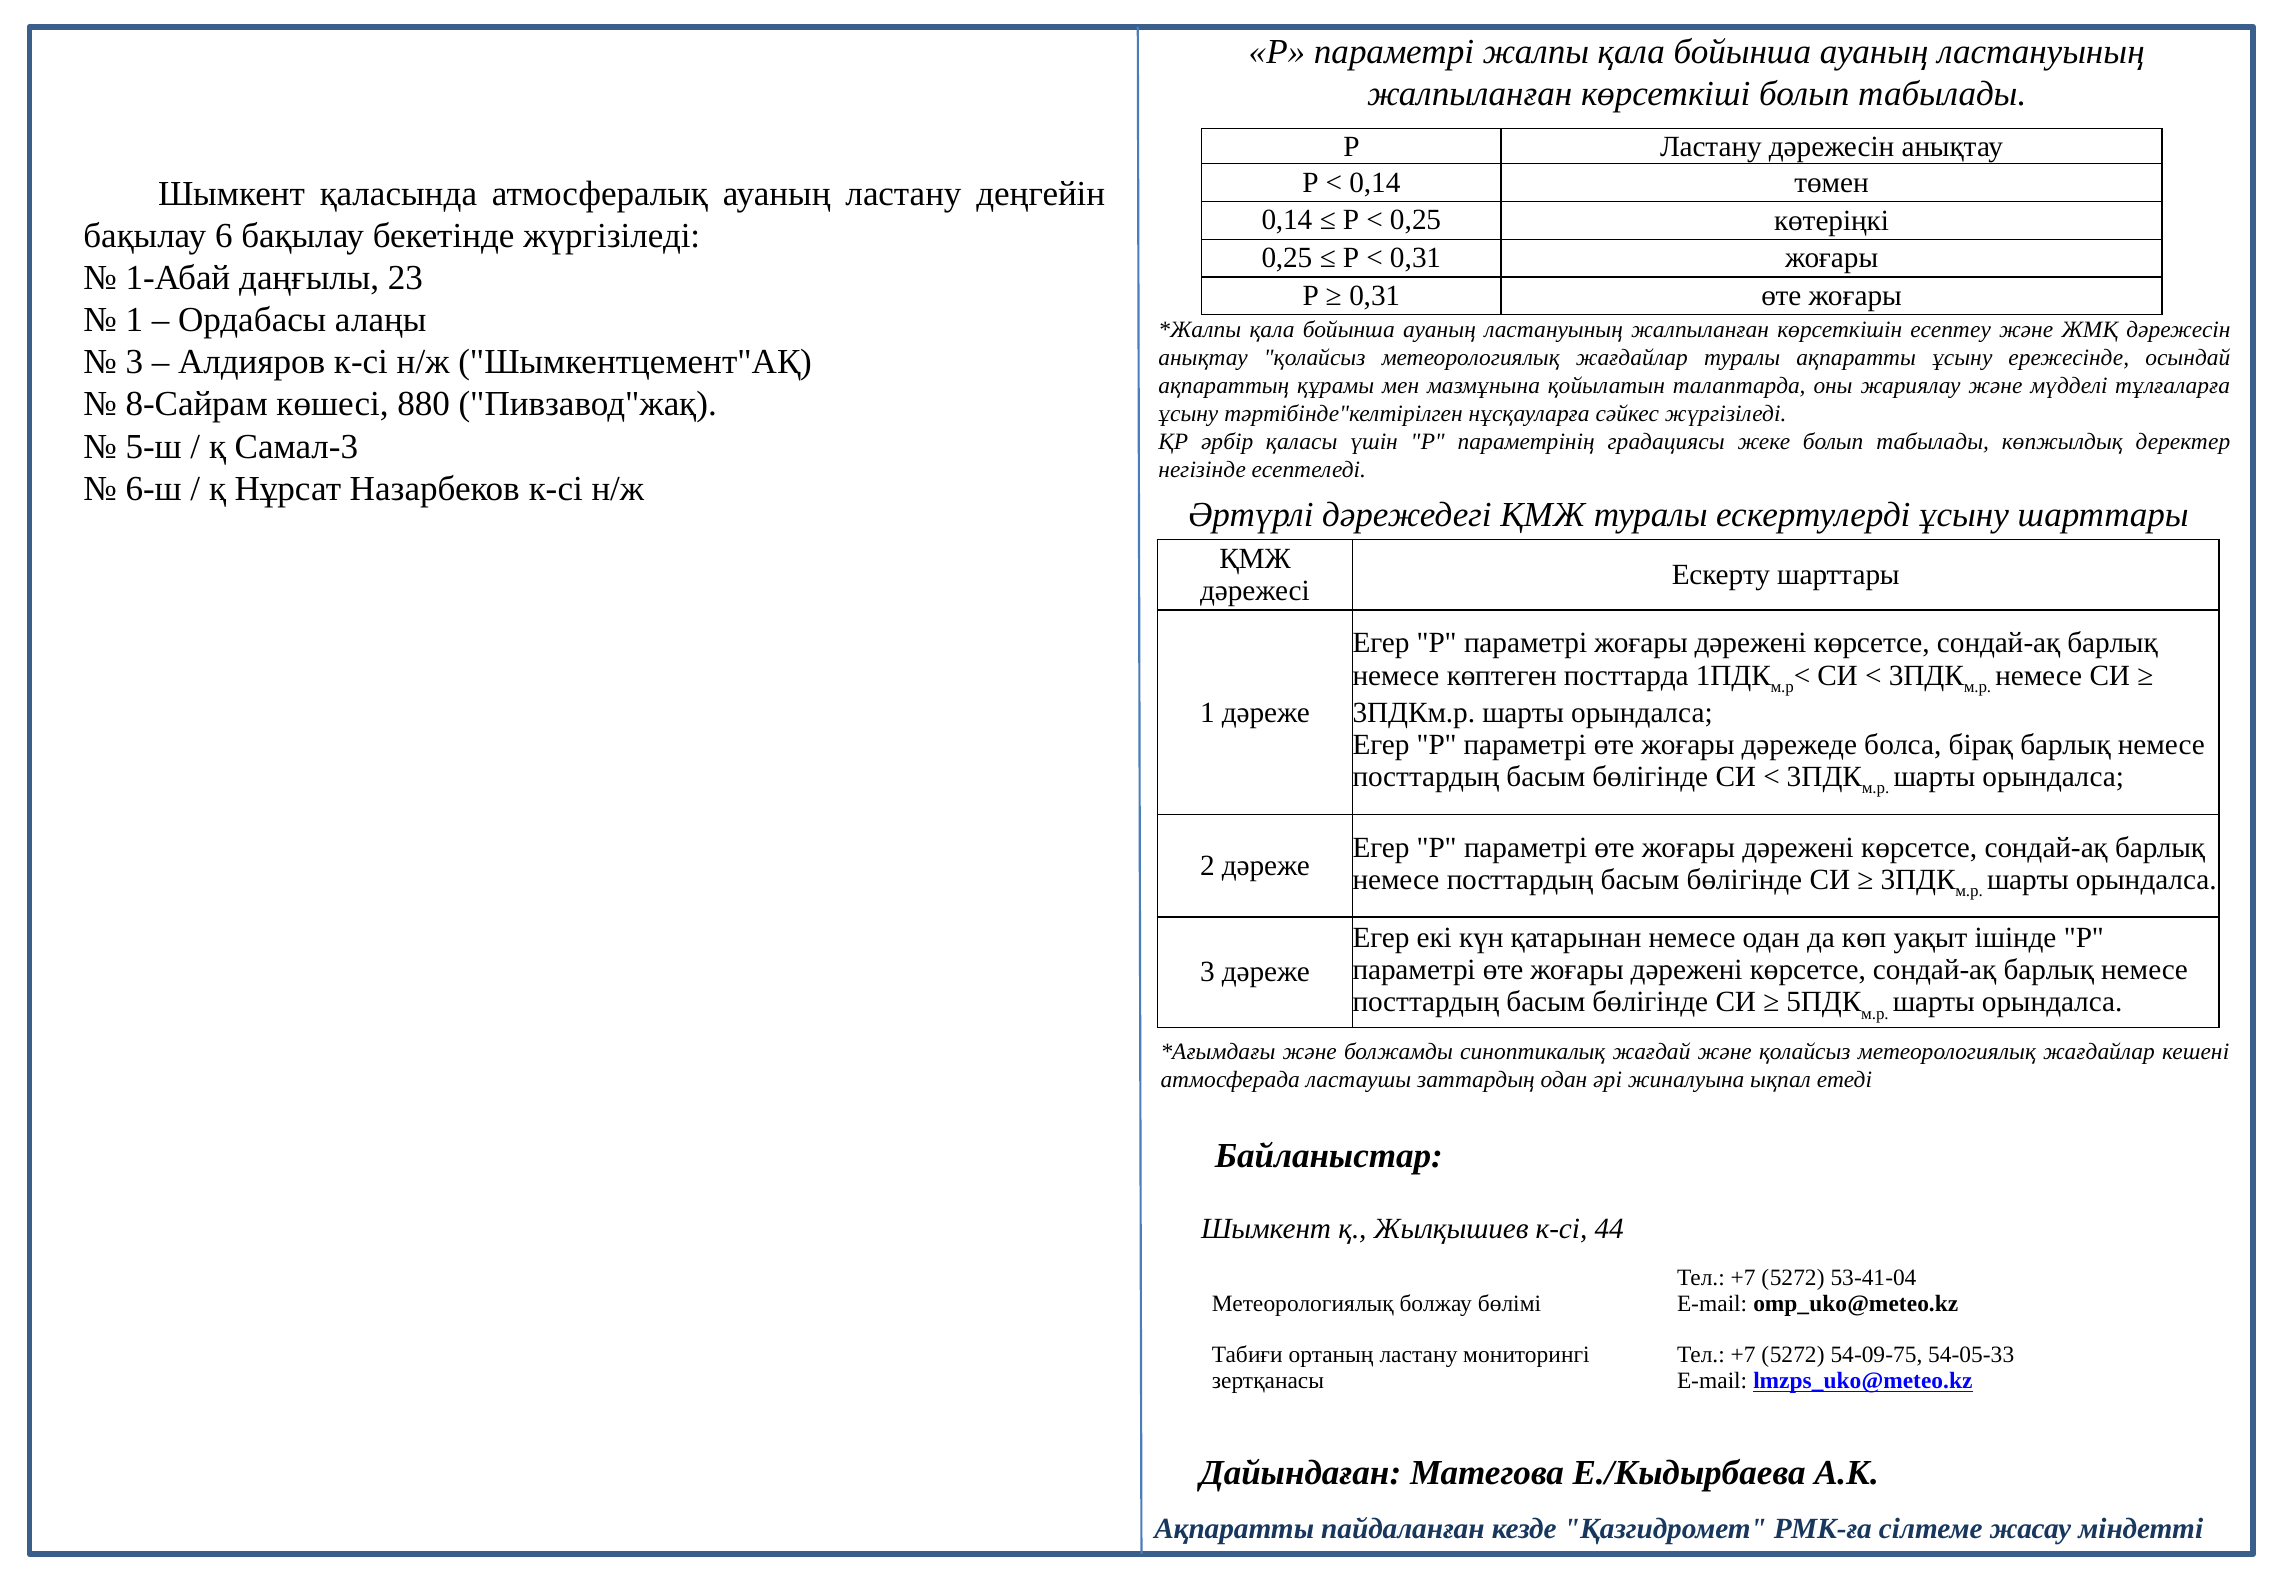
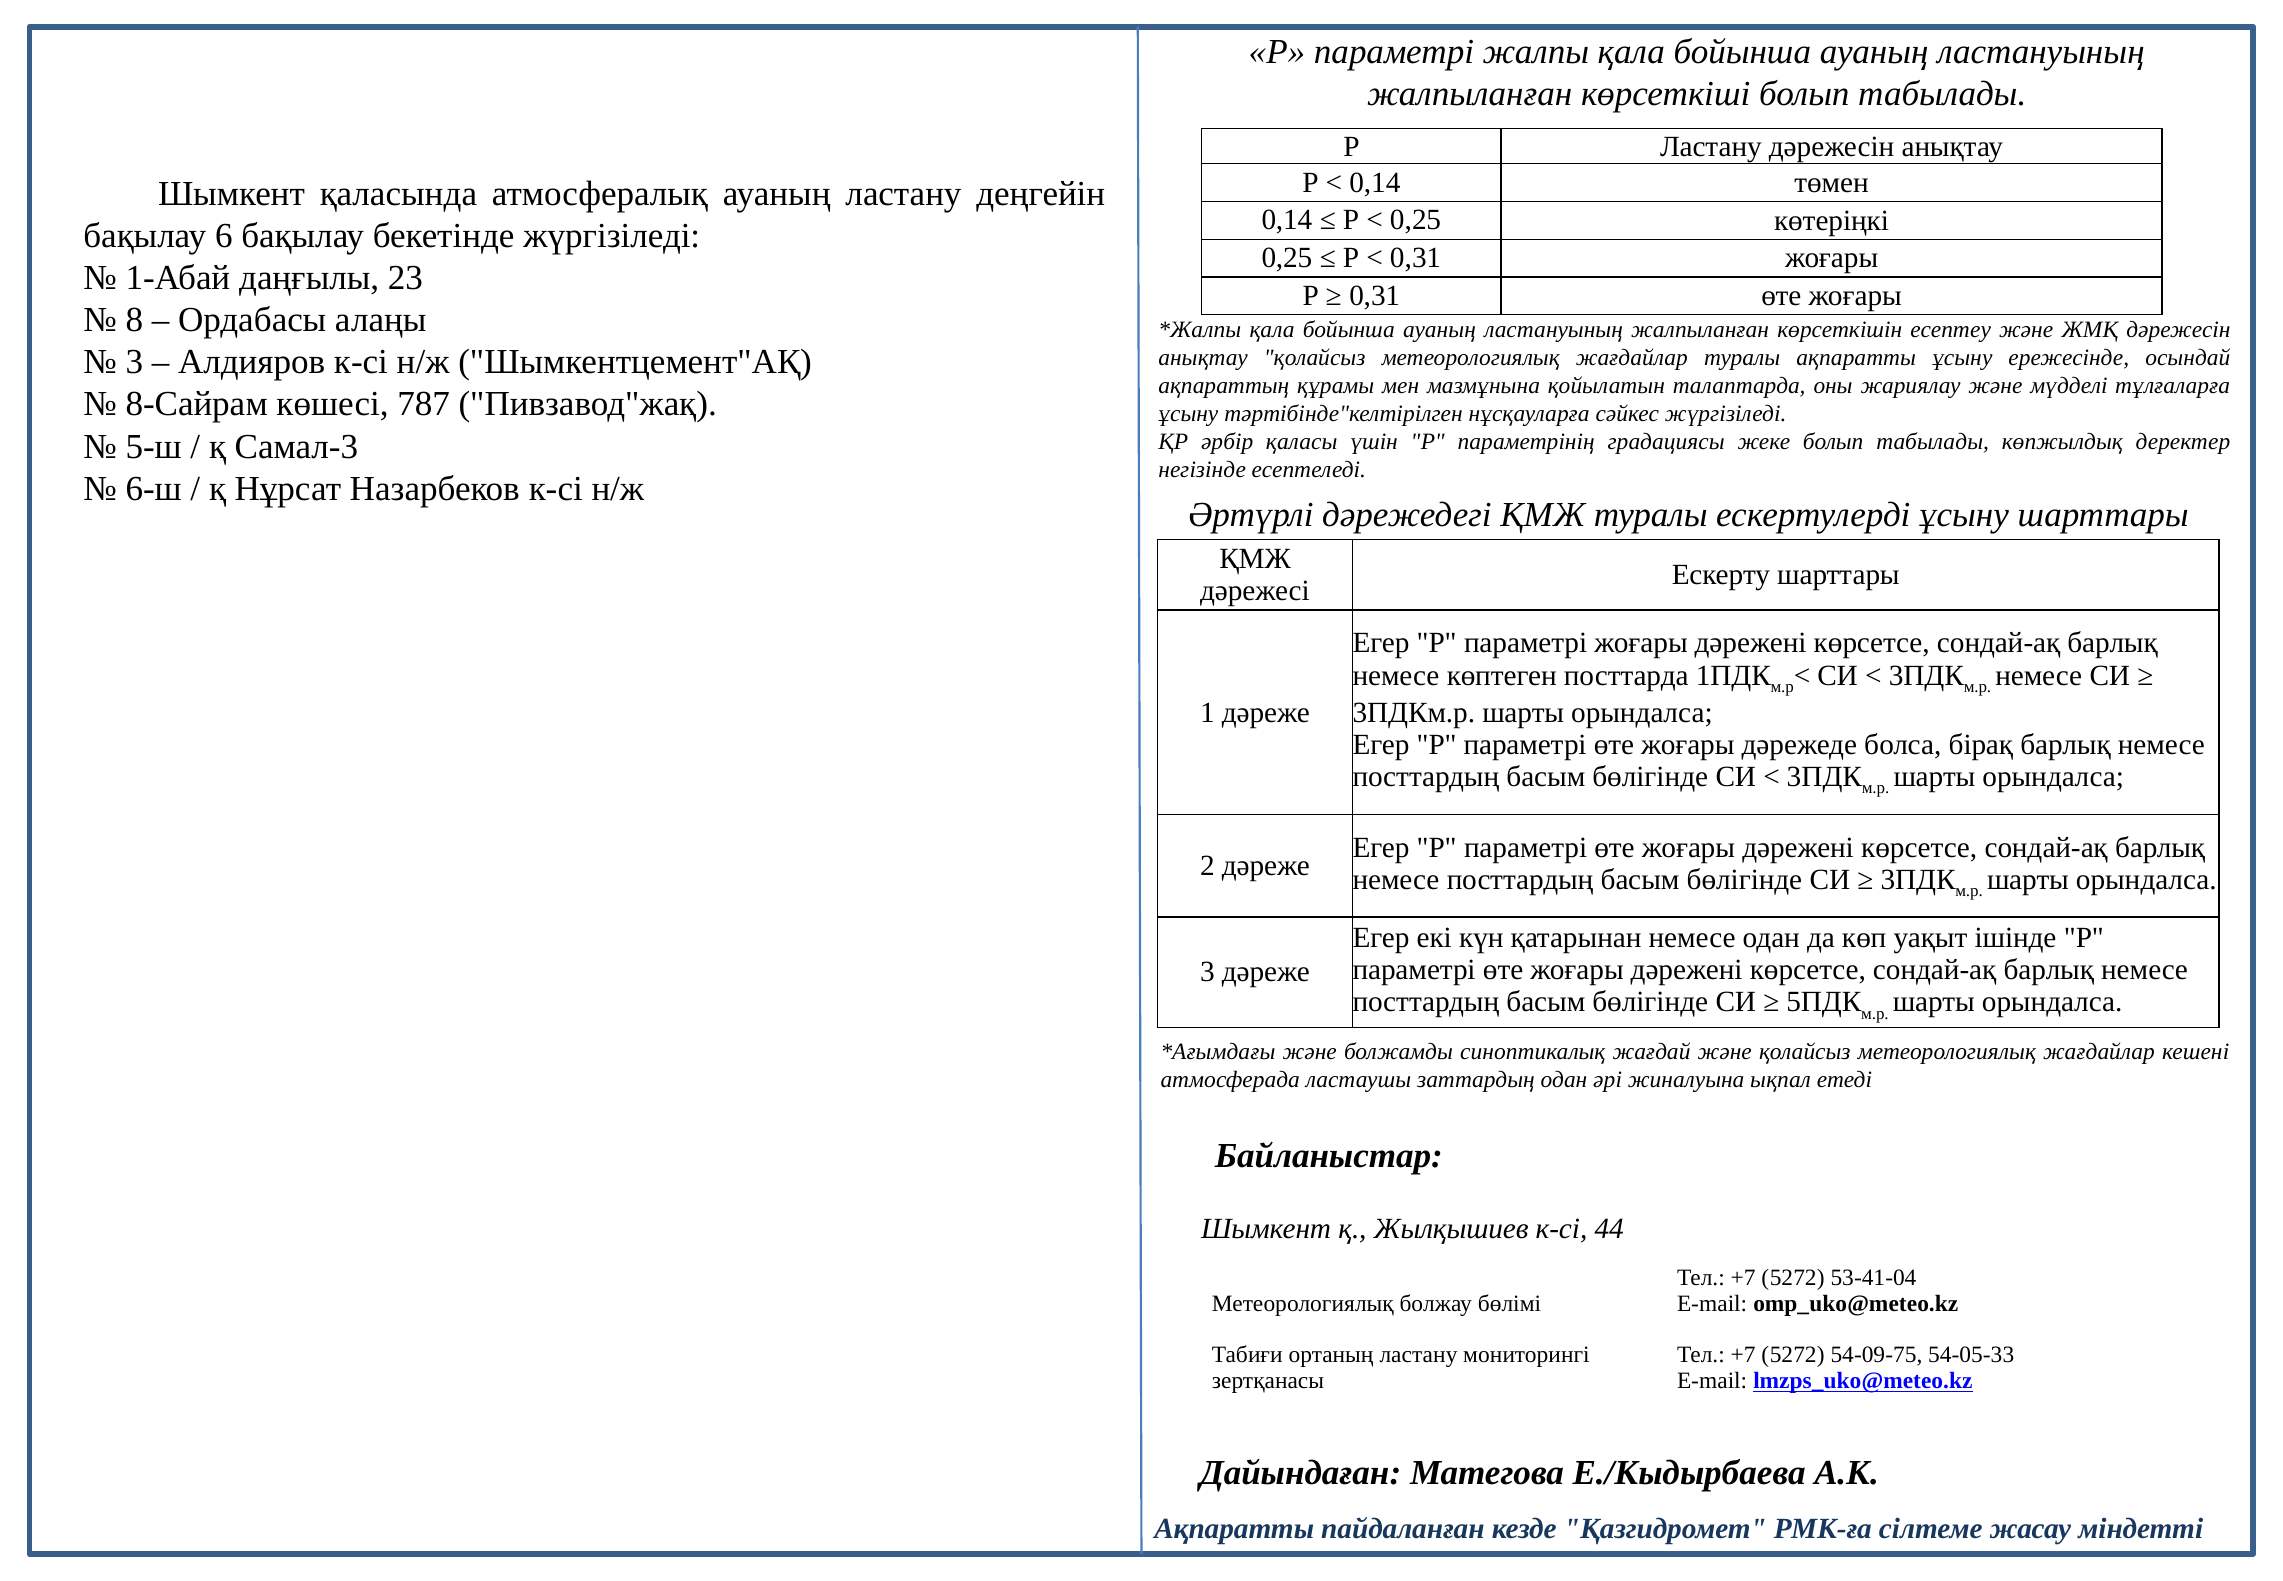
1: 1 -> 8 (134, 320)
880: 880 -> 787 (424, 404)
